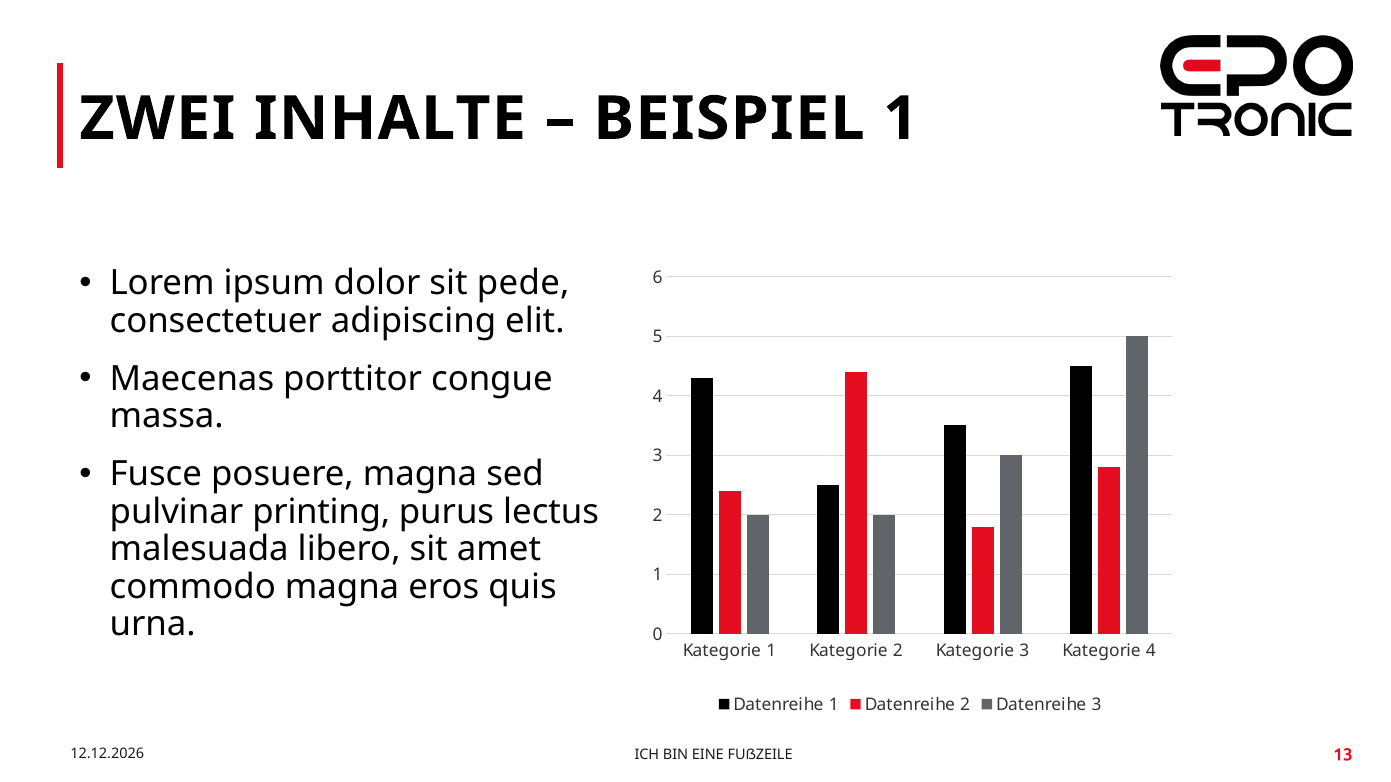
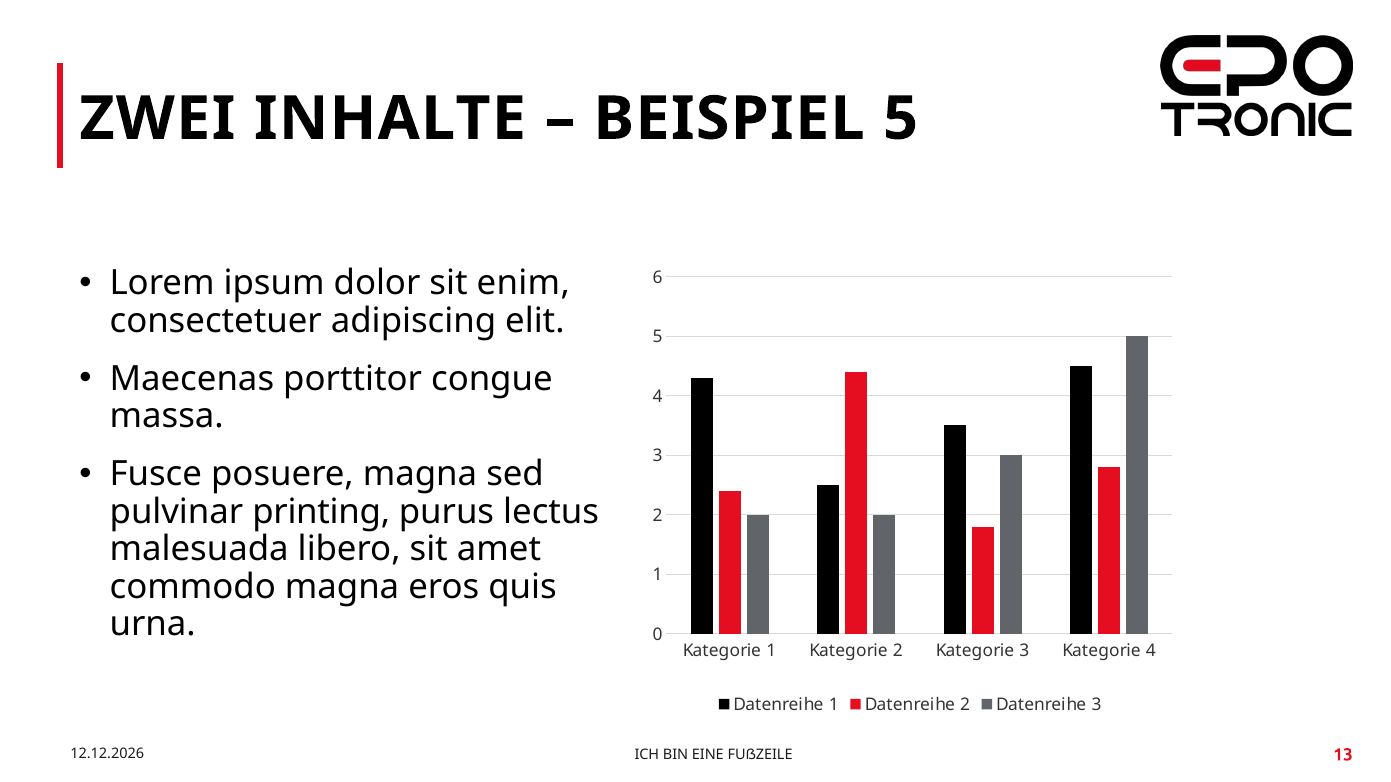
BEISPIEL 1: 1 -> 5 (901, 119)
pede: pede -> enim (523, 284)
